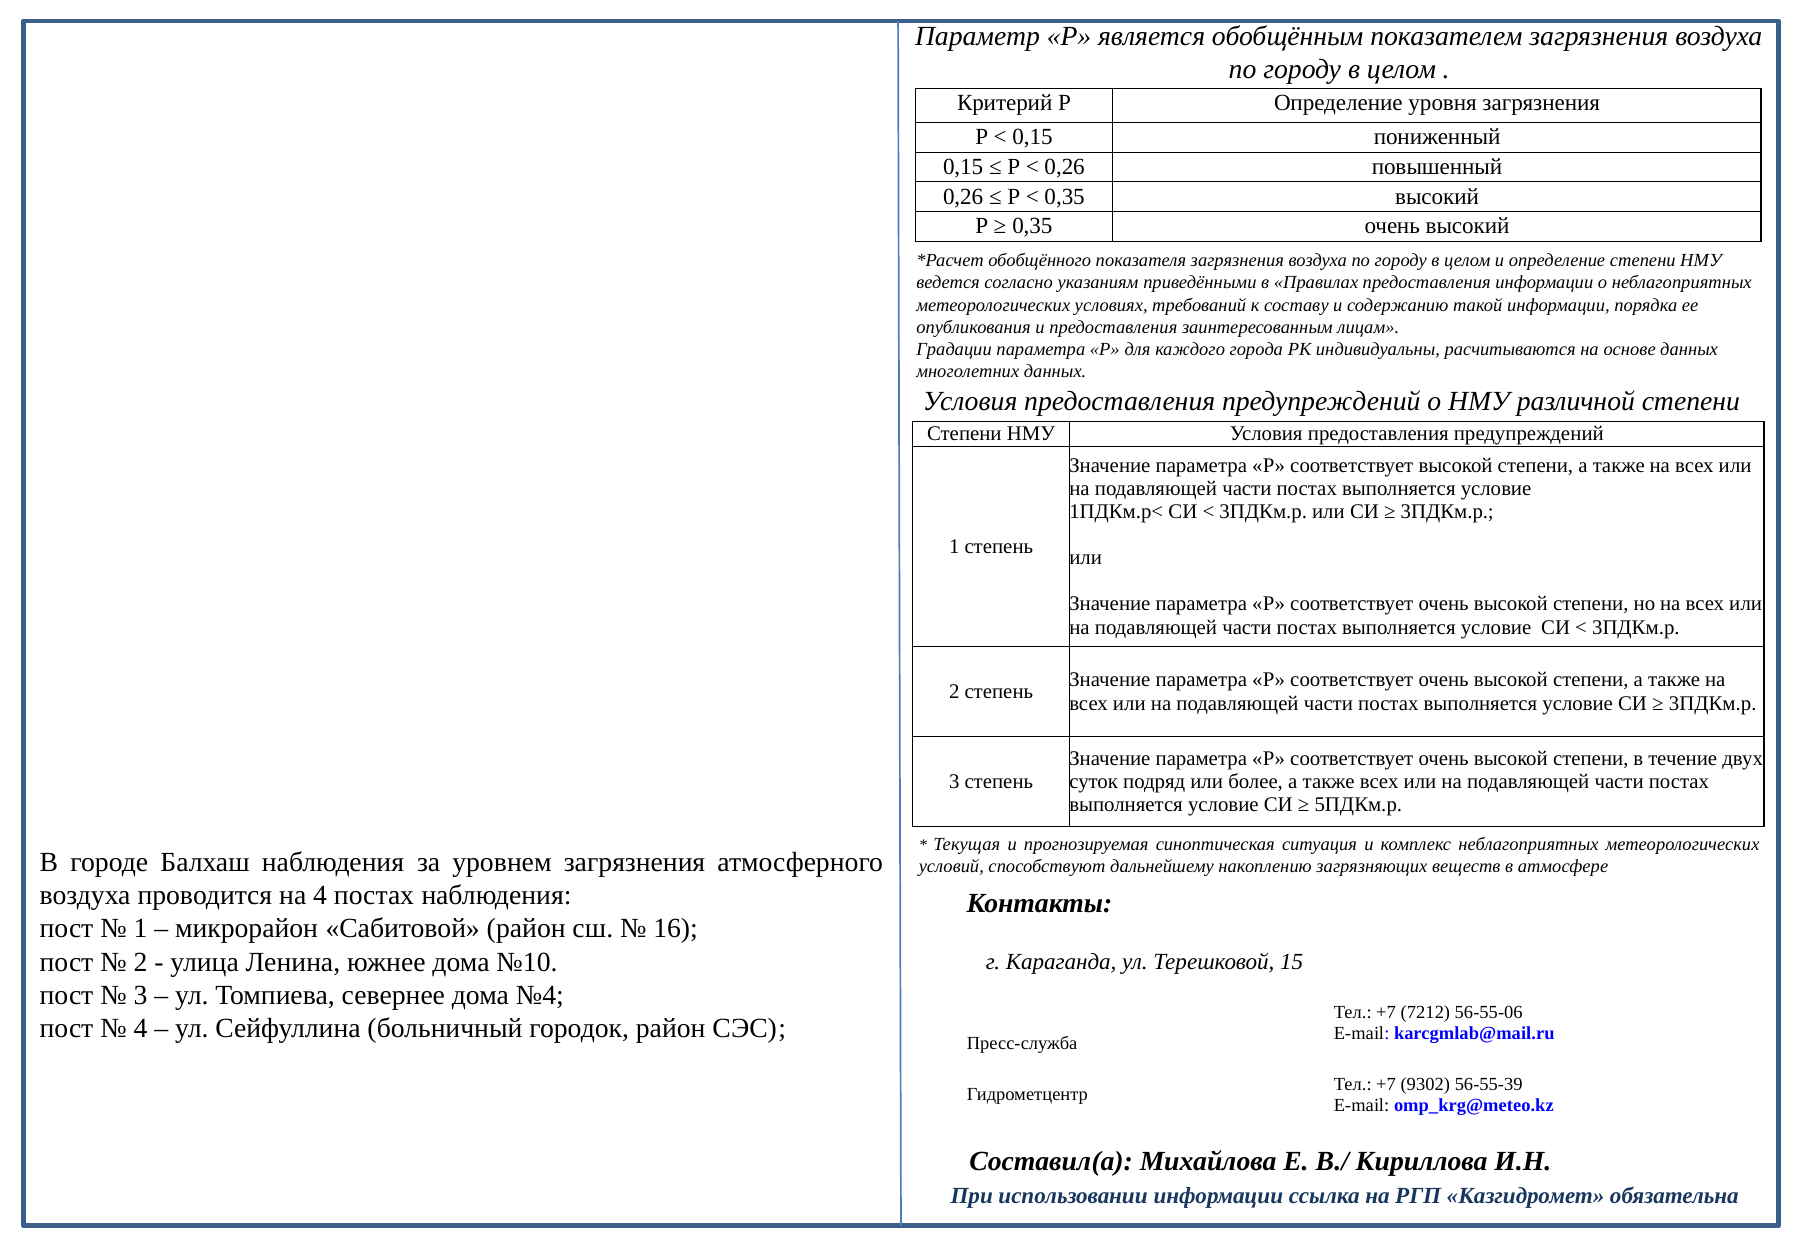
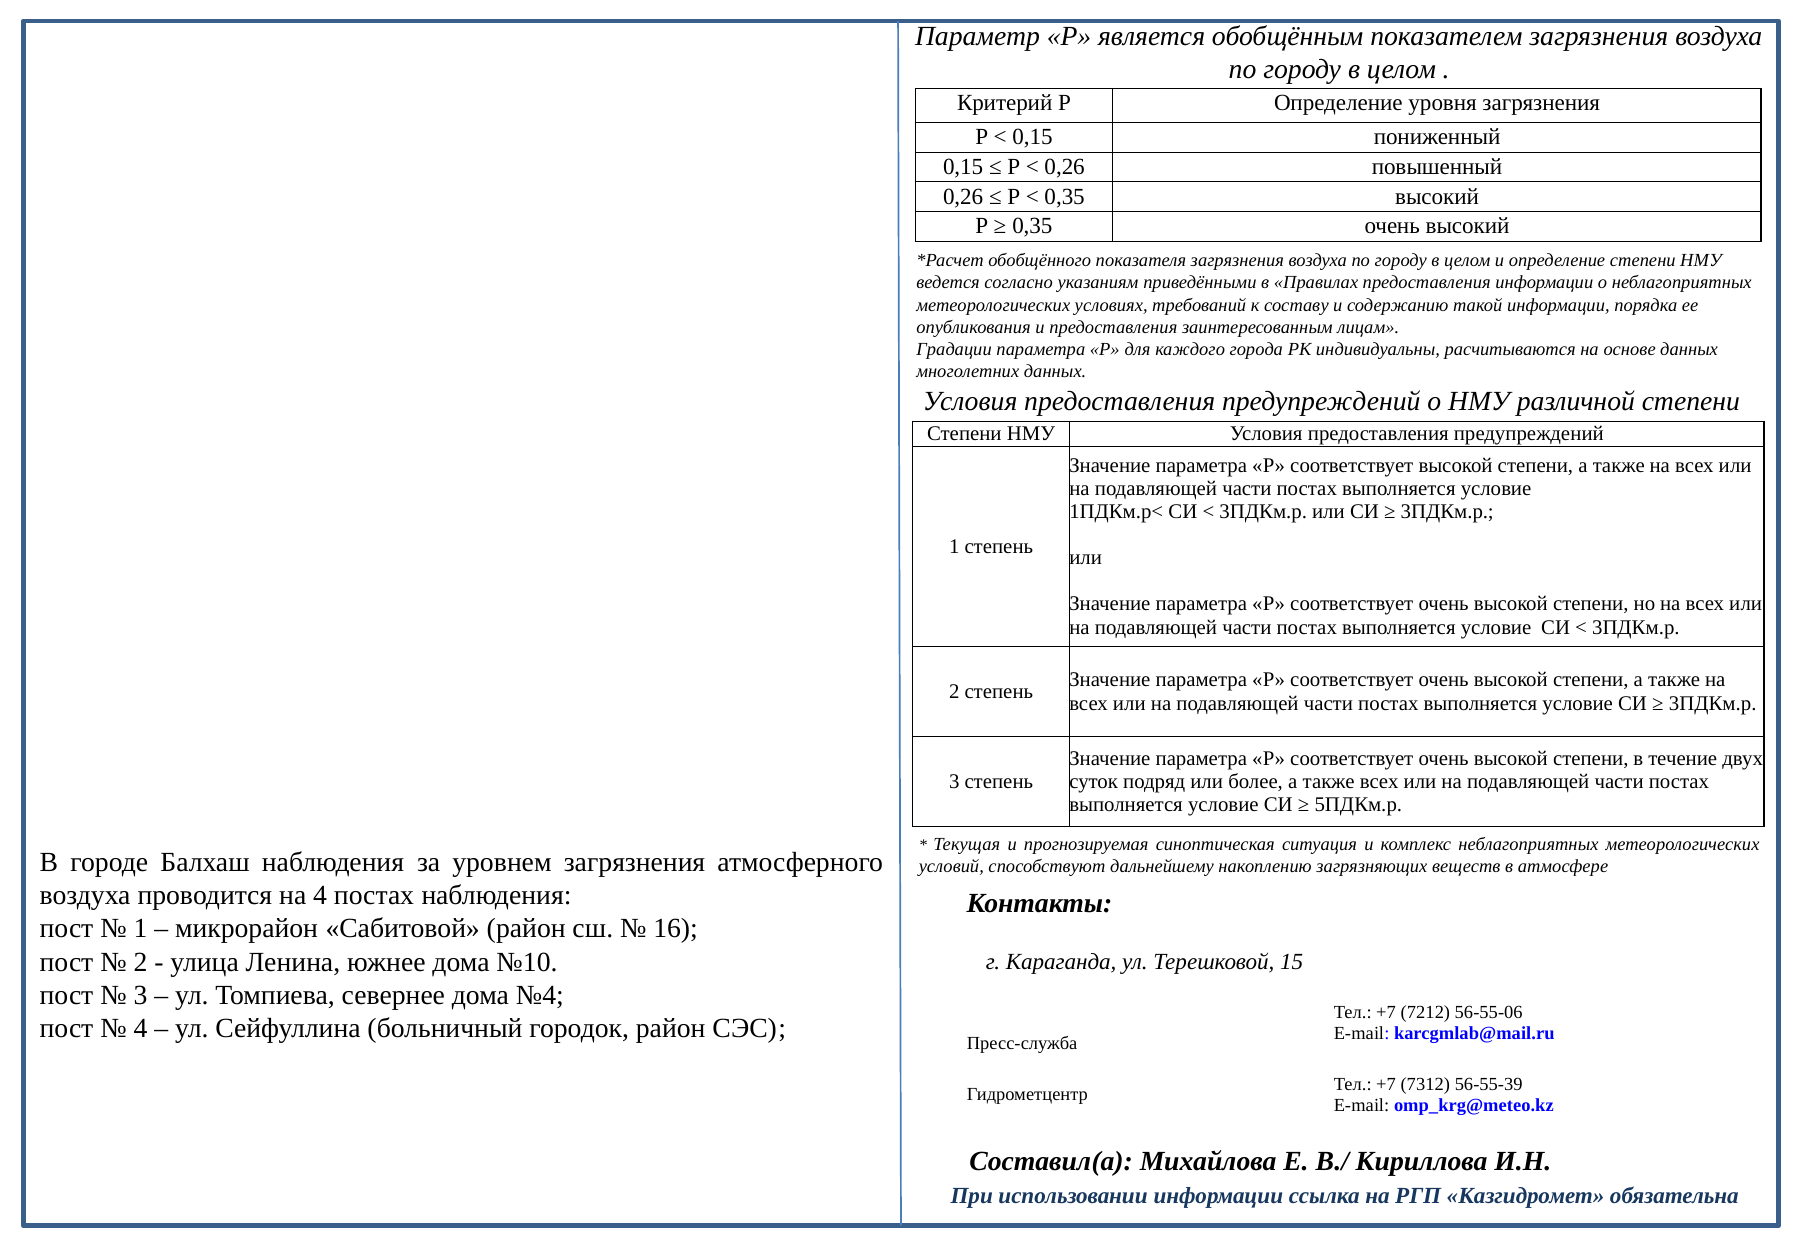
9302: 9302 -> 7312 (1425, 1085)
